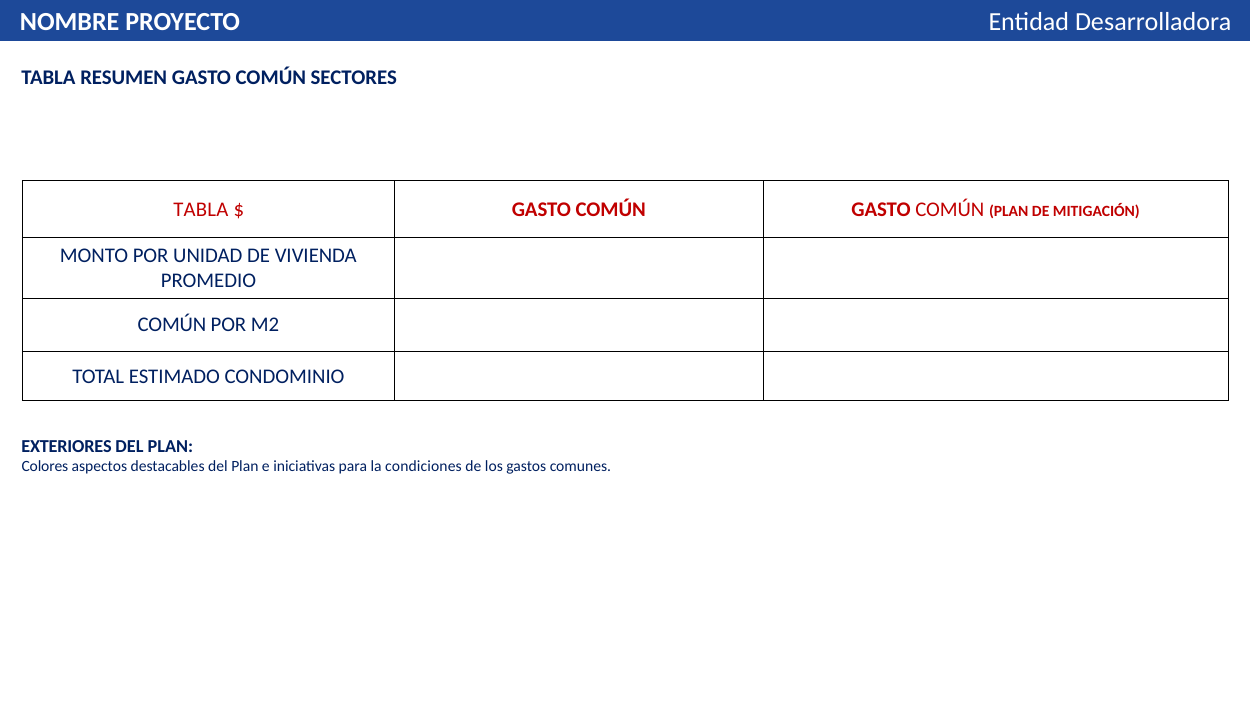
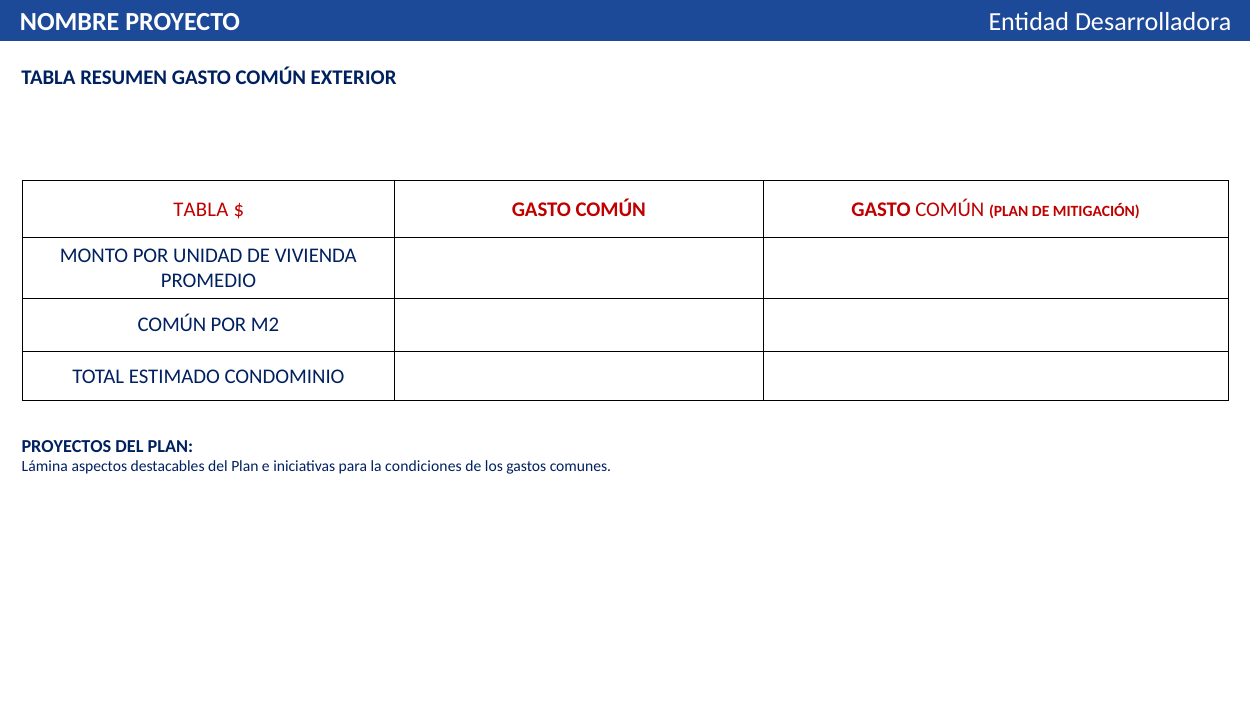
SECTORES: SECTORES -> EXTERIOR (354, 78)
EXTERIORES: EXTERIORES -> PROYECTOS (66, 447)
Colores: Colores -> Lámina (45, 467)
